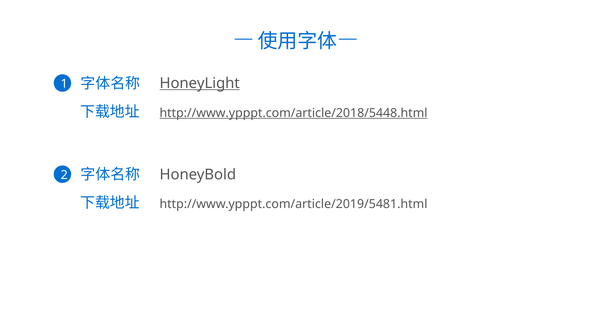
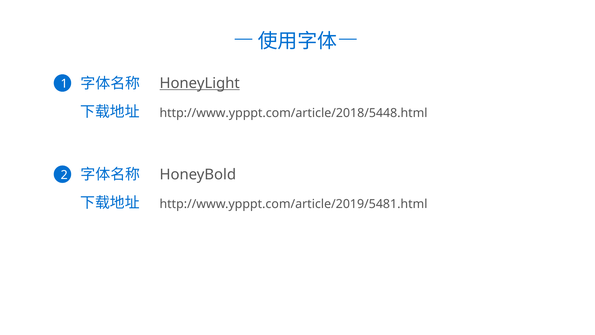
http://www.ypppt.com/article/2018/5448.html underline: present -> none (293, 113)
